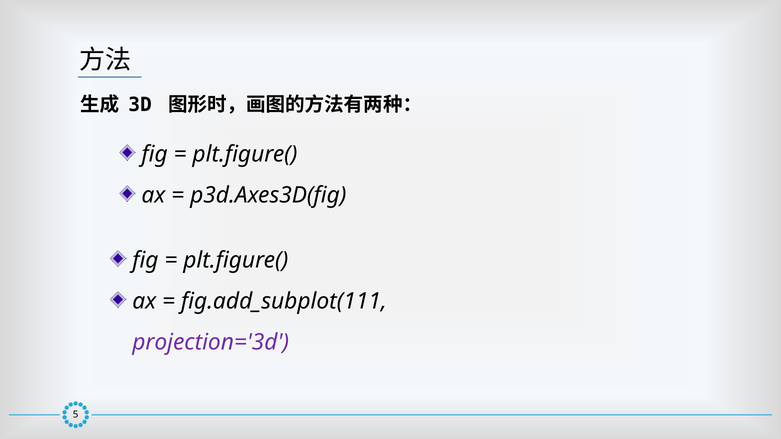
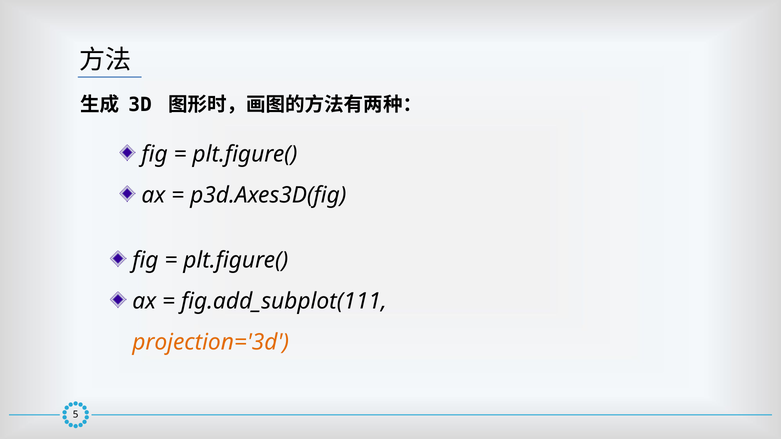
projection='3d colour: purple -> orange (211, 343)
